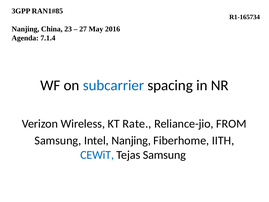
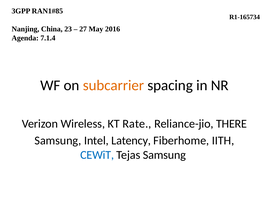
subcarrier colour: blue -> orange (113, 85)
FROM: FROM -> THERE (231, 124)
Intel Nanjing: Nanjing -> Latency (131, 140)
